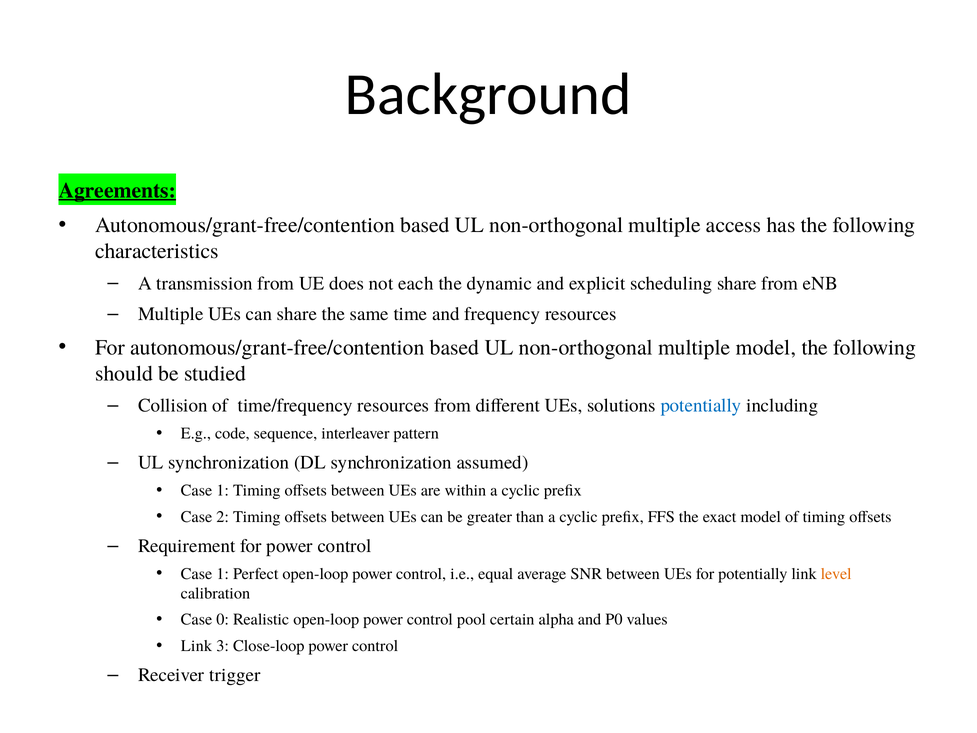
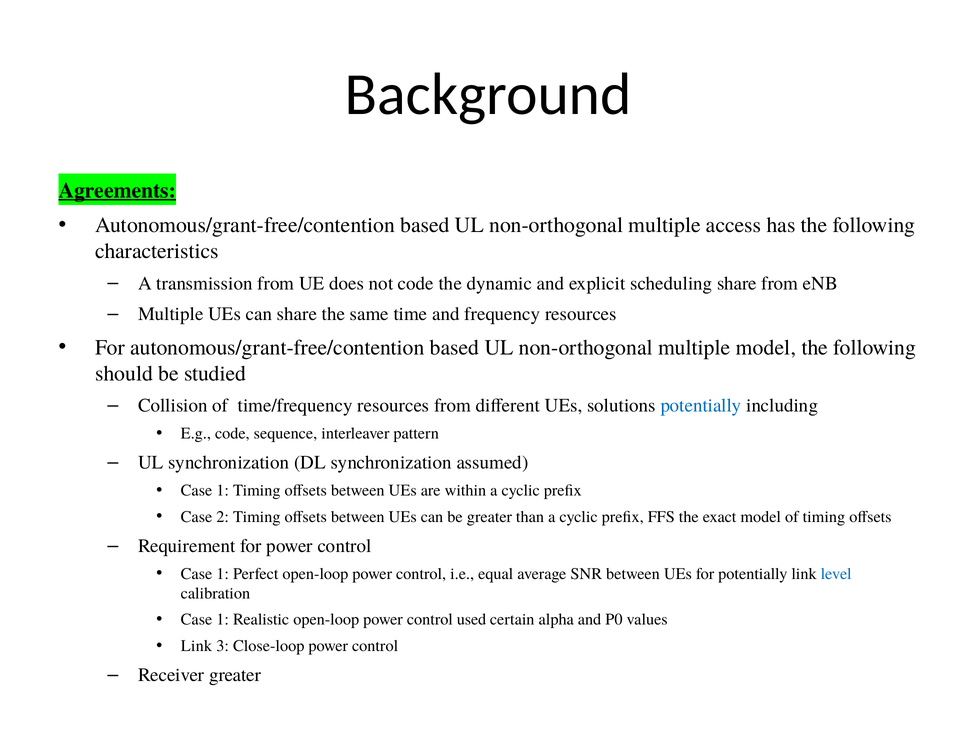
not each: each -> code (416, 283)
level colour: orange -> blue (836, 574)
0: 0 -> 1 (223, 619)
pool: pool -> used (472, 619)
Receiver trigger: trigger -> greater (235, 675)
